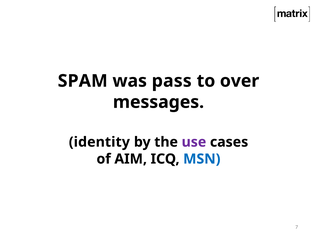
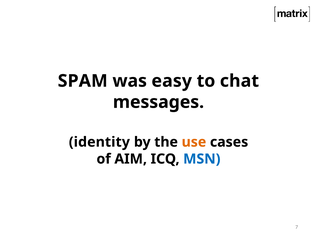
pass: pass -> easy (172, 81)
over: over -> chat (239, 81)
use colour: purple -> orange (194, 142)
